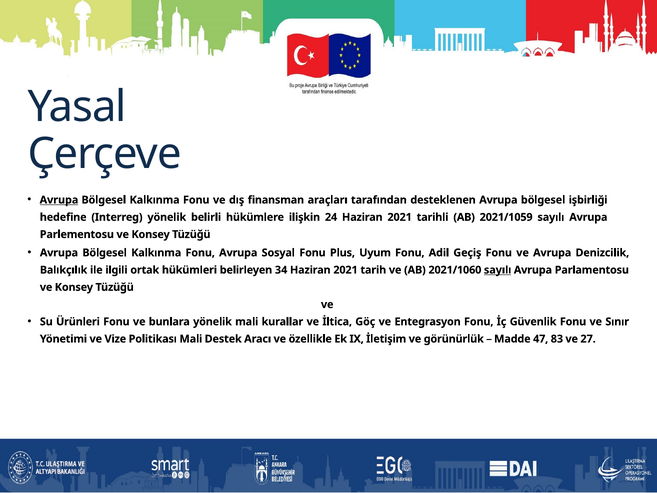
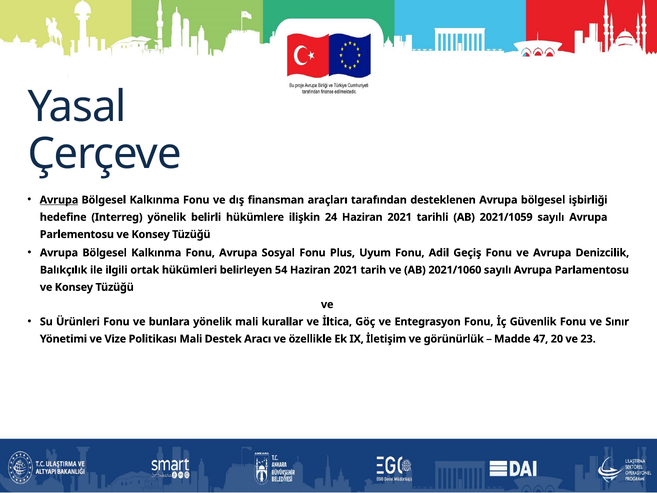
34: 34 -> 54 (281, 270)
sayılı underline: present -> none (498, 270)
83: 83 -> 20 (557, 339)
27: 27 -> 23 (588, 339)
